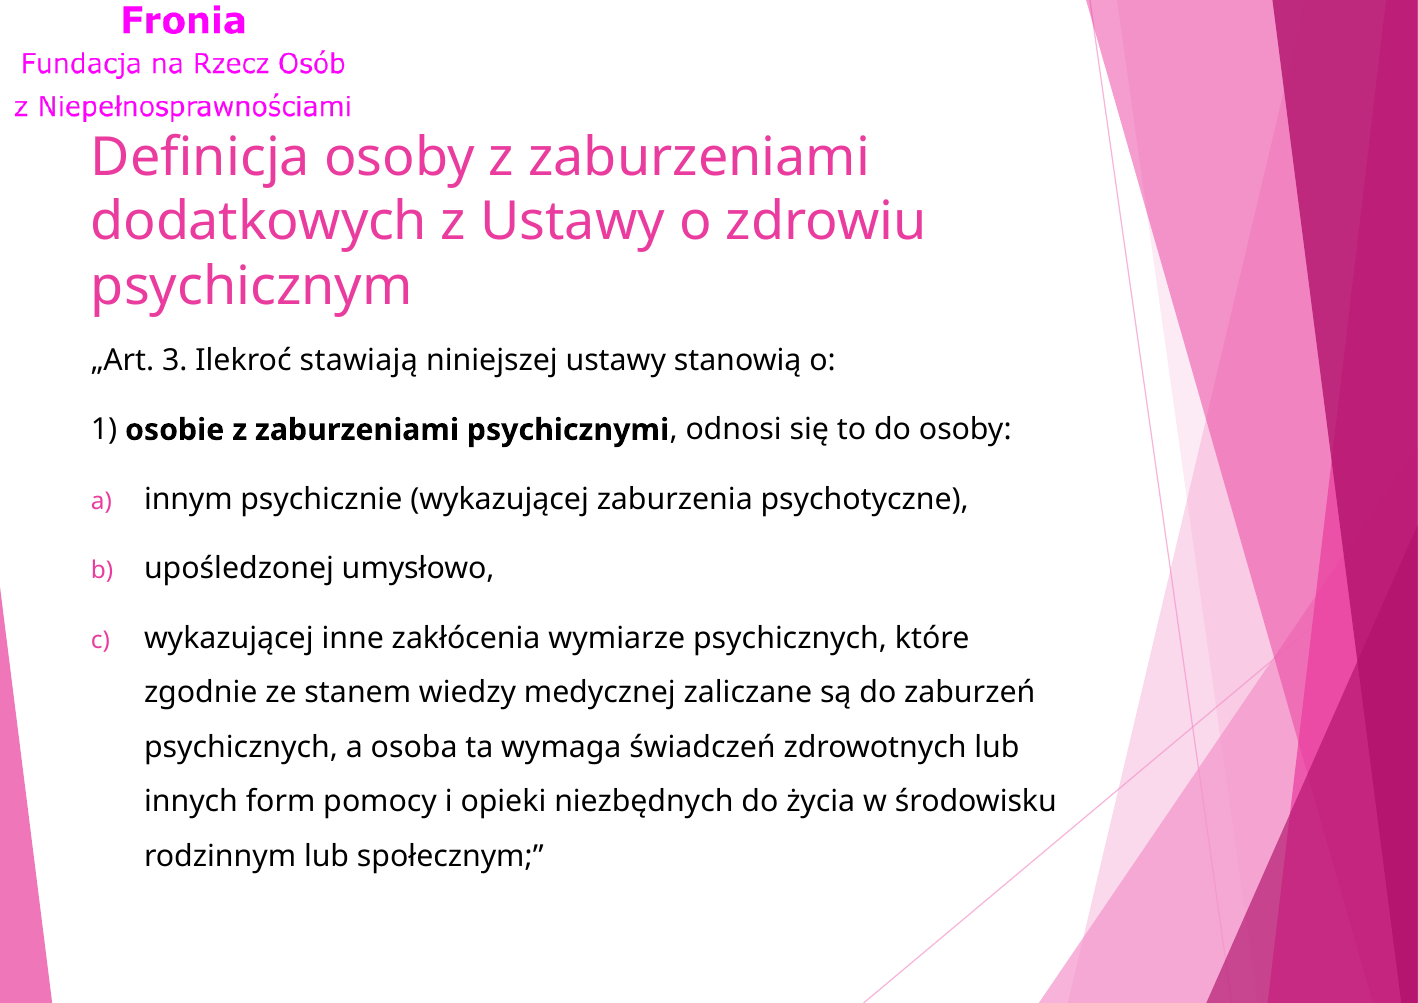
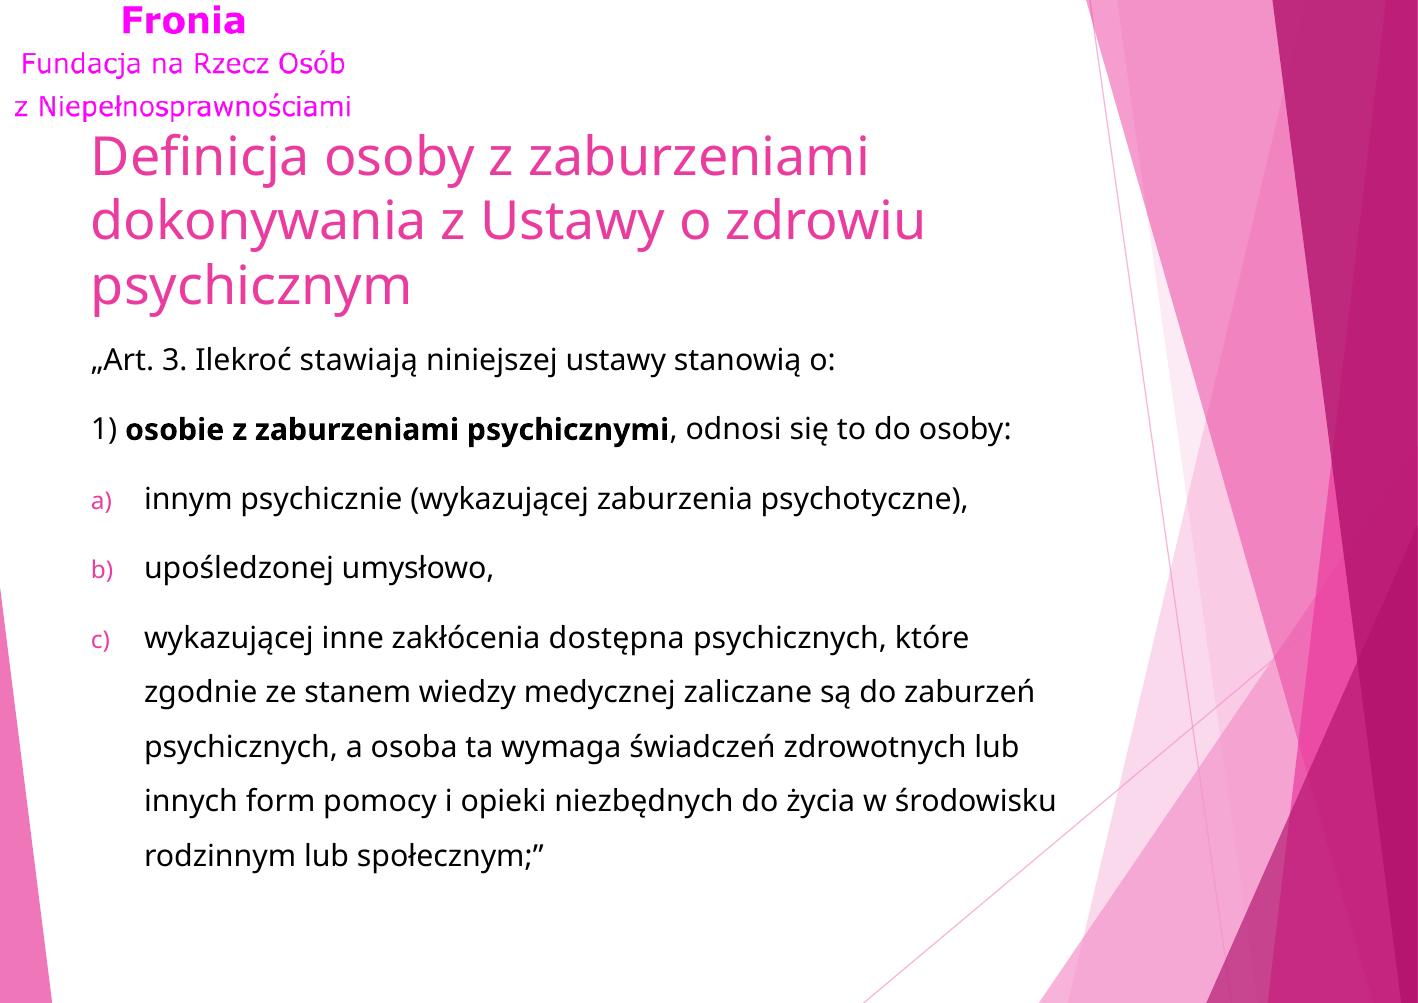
dodatkowych: dodatkowych -> dokonywania (259, 222)
wymiarze: wymiarze -> dostępna (617, 638)
